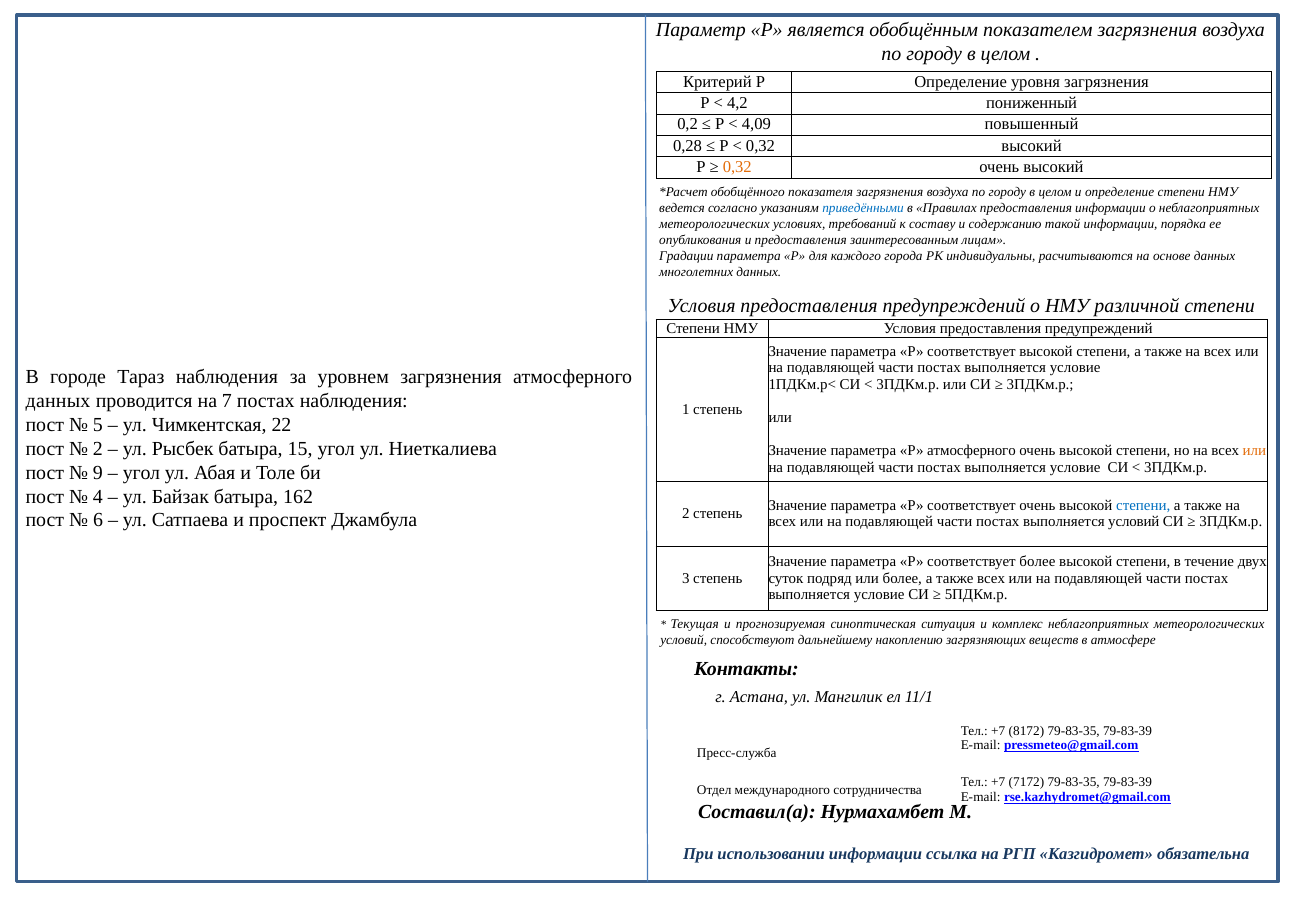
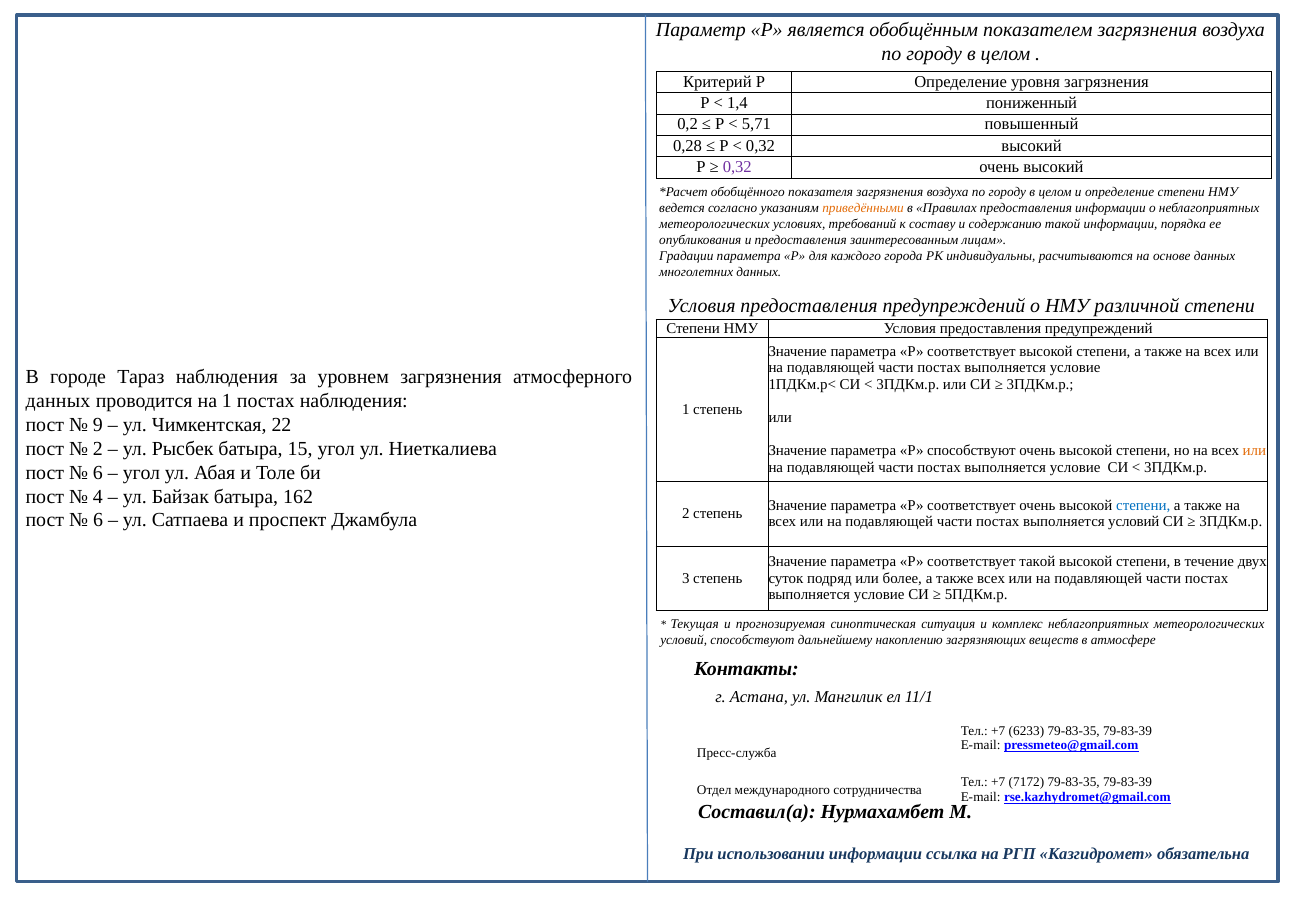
4,2: 4,2 -> 1,4 (737, 103)
4,09: 4,09 -> 5,71 (756, 124)
0,32 colour: orange -> purple (737, 167)
приведёнными colour: blue -> orange (863, 208)
на 7: 7 -> 1 (227, 401)
5: 5 -> 9 (98, 424)
Р атмосферного: атмосферного -> способствуют (971, 450)
9: 9 -> 6 (98, 472)
соответствует более: более -> такой (1037, 562)
8172: 8172 -> 6233 (1026, 730)
